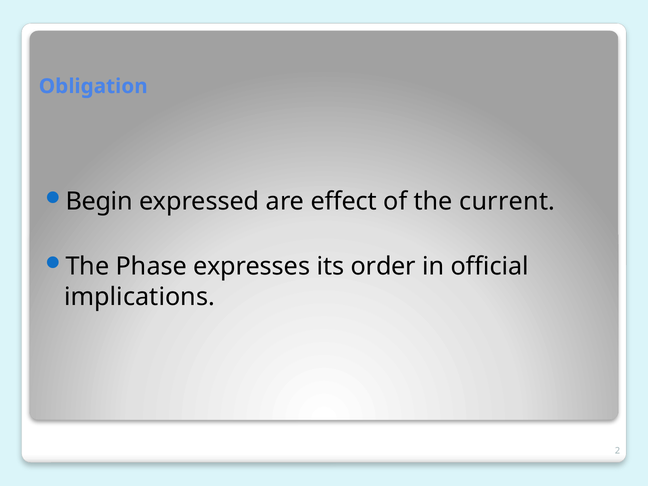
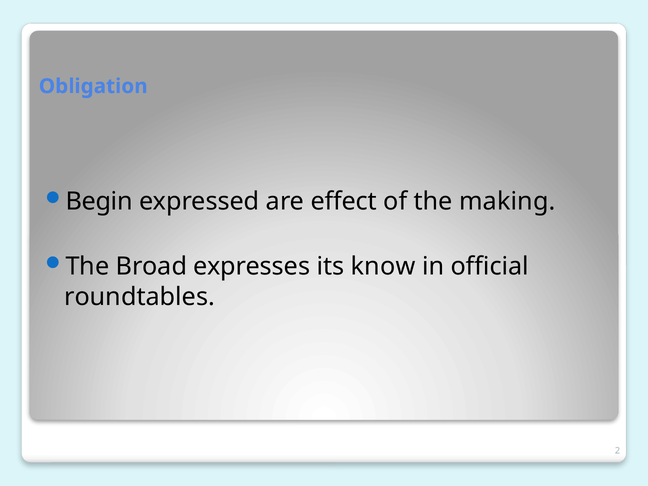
current: current -> making (507, 202)
Phase: Phase -> Broad (151, 267)
order: order -> know (383, 267)
implications: implications -> roundtables (140, 297)
